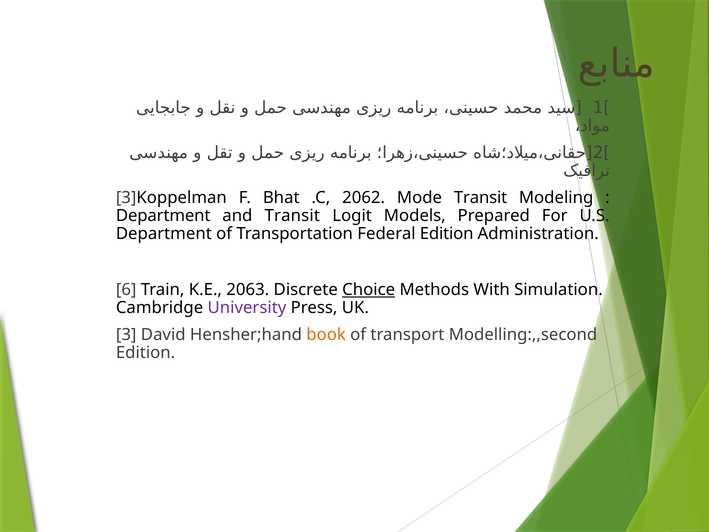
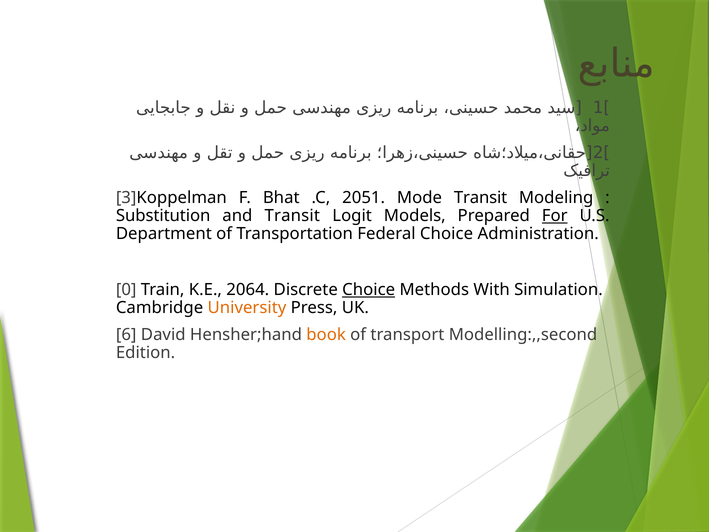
2062: 2062 -> 2051 (364, 198)
Department: Department -> Substitution (163, 216)
For underline: none -> present (555, 216)
Federal Edition: Edition -> Choice (447, 234)
6: 6 -> 0 (126, 290)
2063: 2063 -> 2064 (248, 290)
University colour: purple -> orange (247, 308)
3: 3 -> 6 (126, 335)
